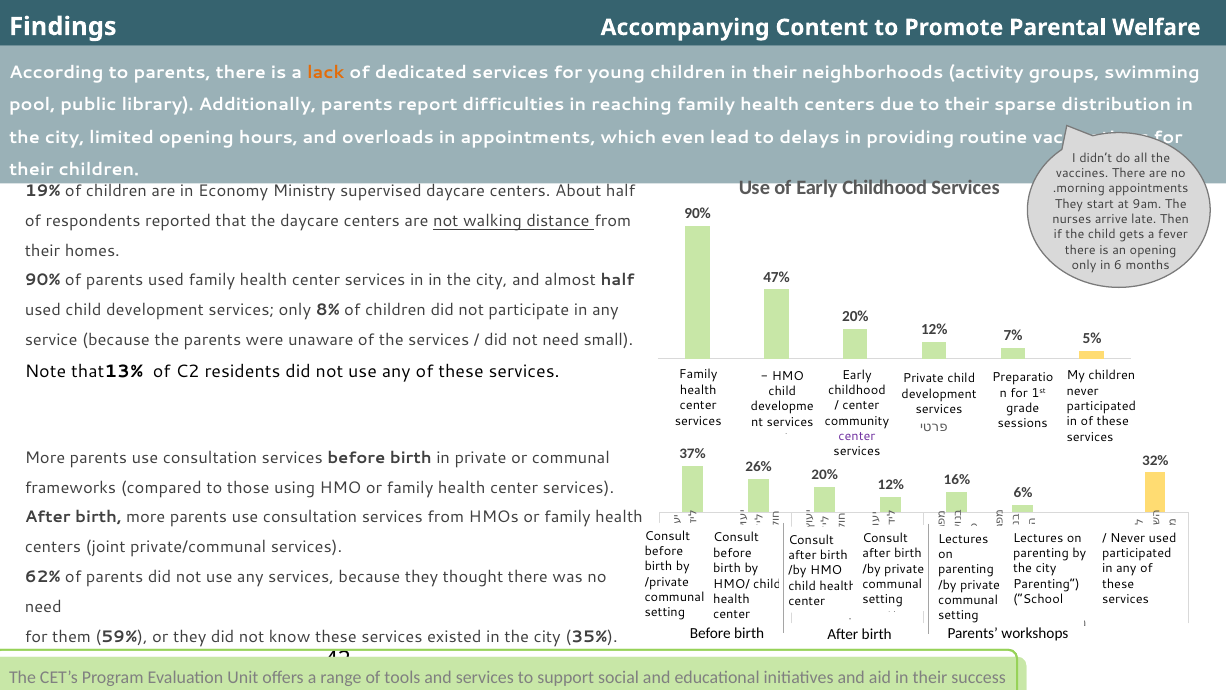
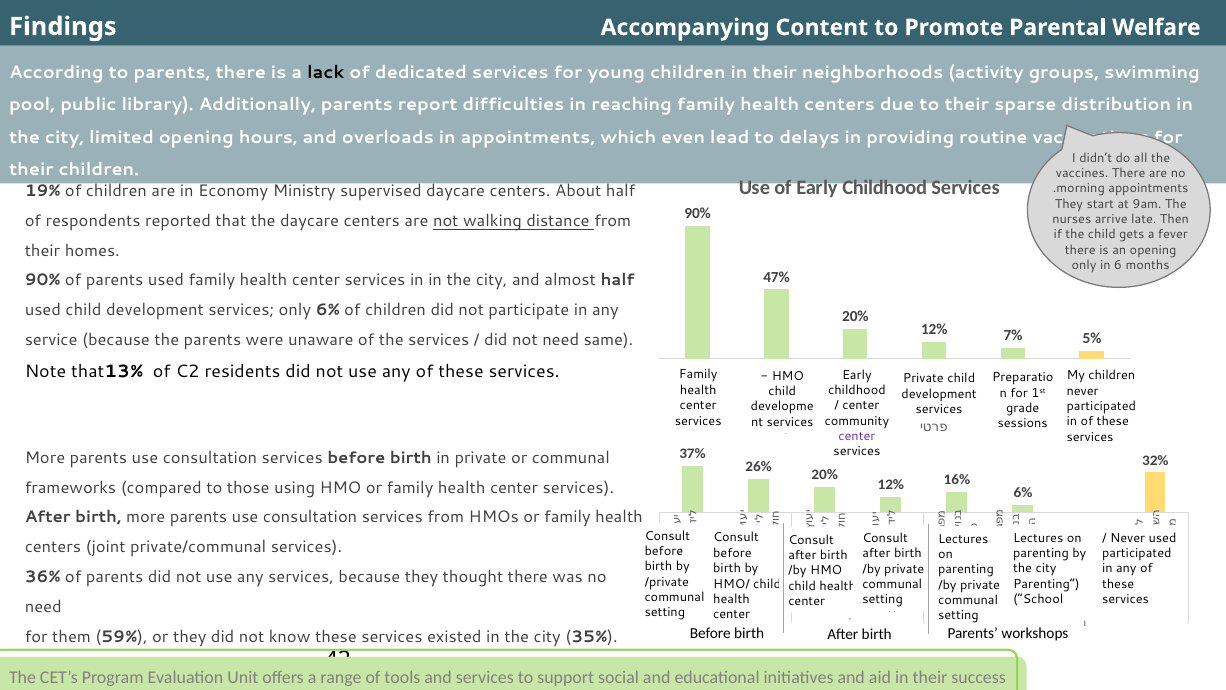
lack colour: orange -> black (326, 73)
only 8%: 8% -> 6% (328, 310)
small: small -> same (608, 340)
62%: 62% -> 36% (43, 577)
